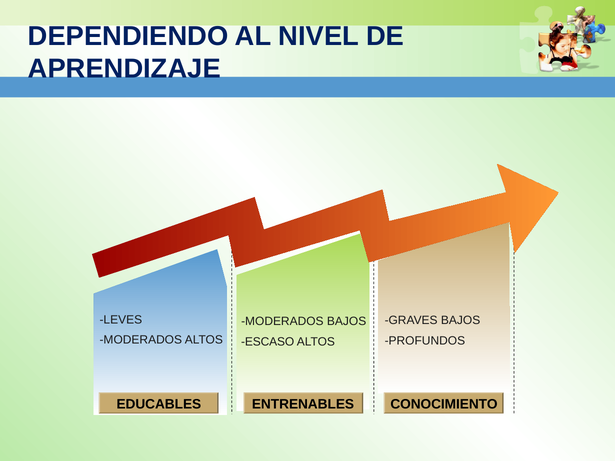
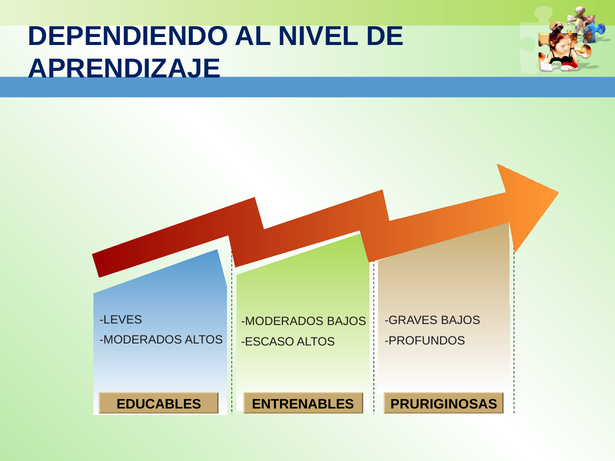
CONOCIMIENTO: CONOCIMIENTO -> PRURIGINOSAS (444, 404)
